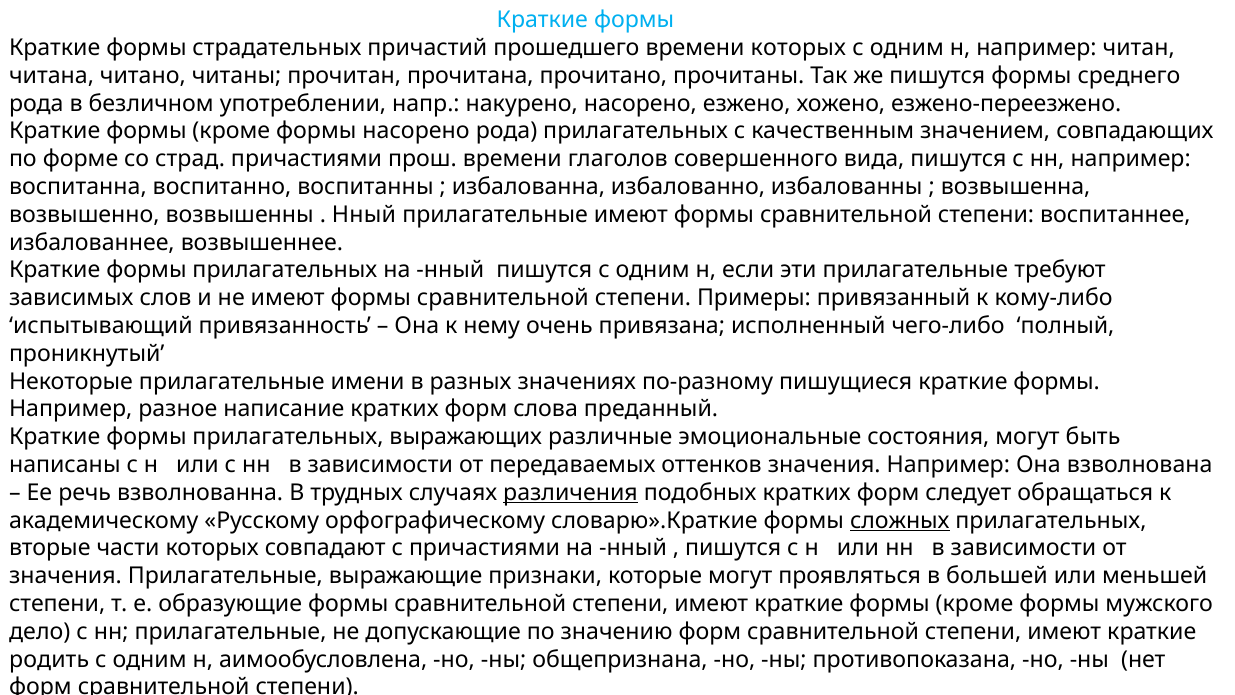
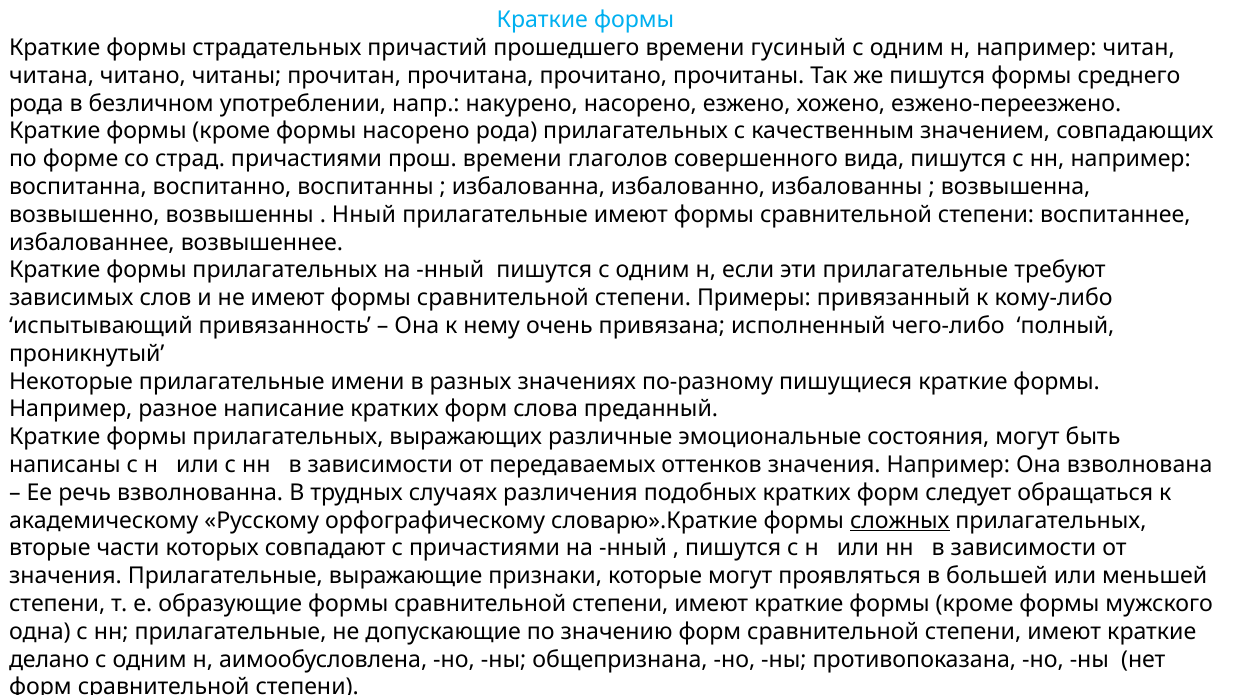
времени которых: которых -> гусиный (798, 48)
различения underline: present -> none (571, 492)
дело: дело -> одна (40, 631)
родить: родить -> делано (49, 659)
